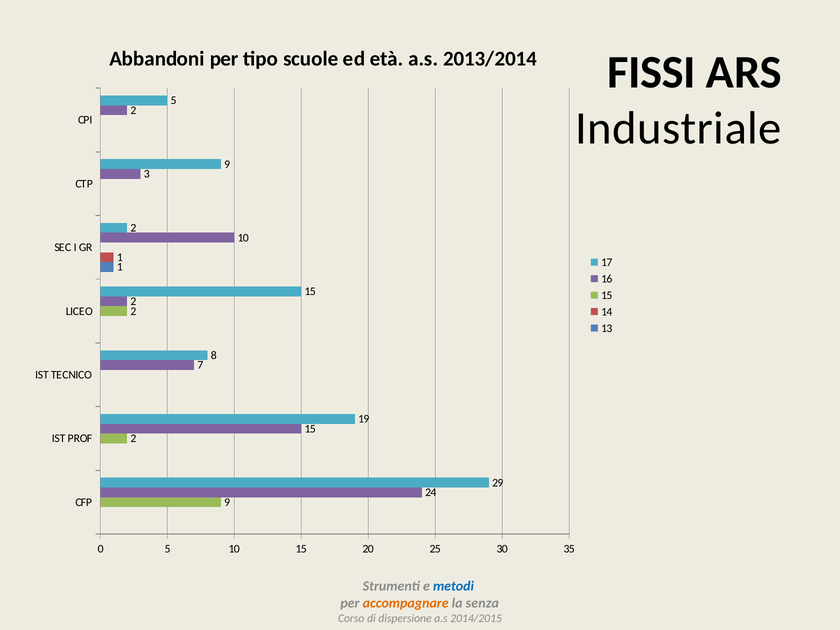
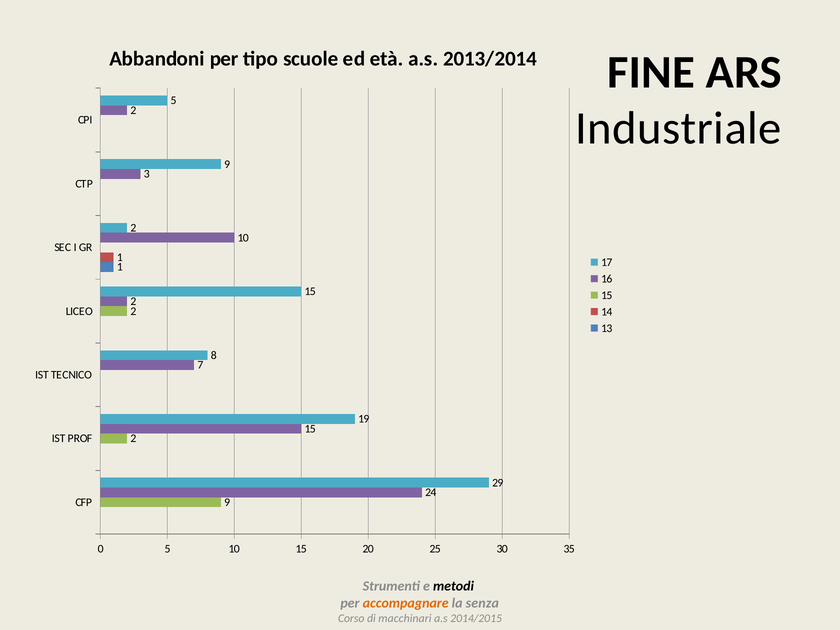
FISSI: FISSI -> FINE (651, 73)
metodi colour: blue -> black (454, 586)
dispersione: dispersione -> macchinari (405, 618)
